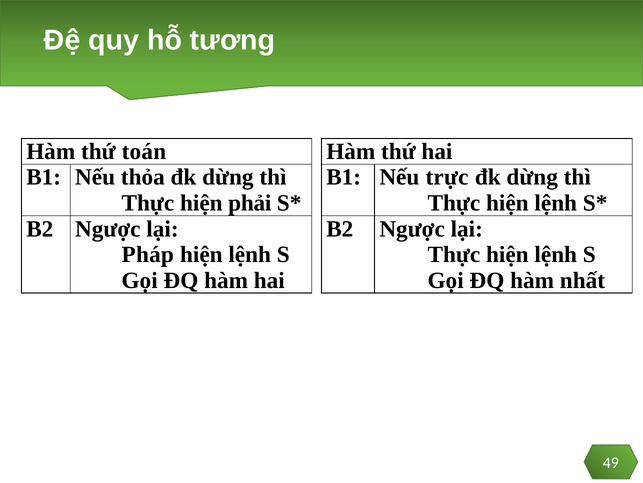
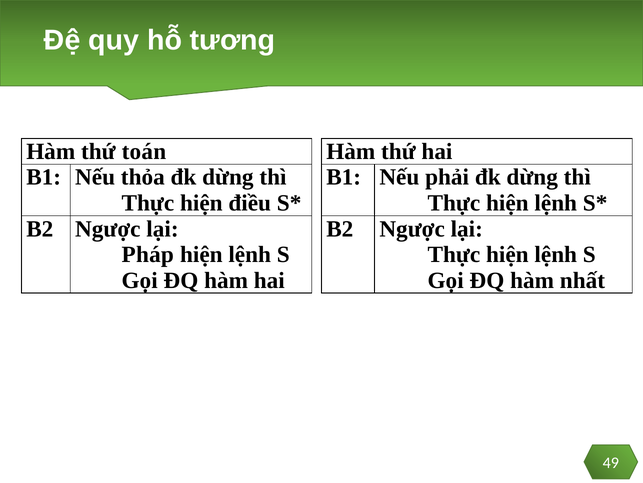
trực: trực -> phải (447, 177)
phải: phải -> điều (250, 203)
